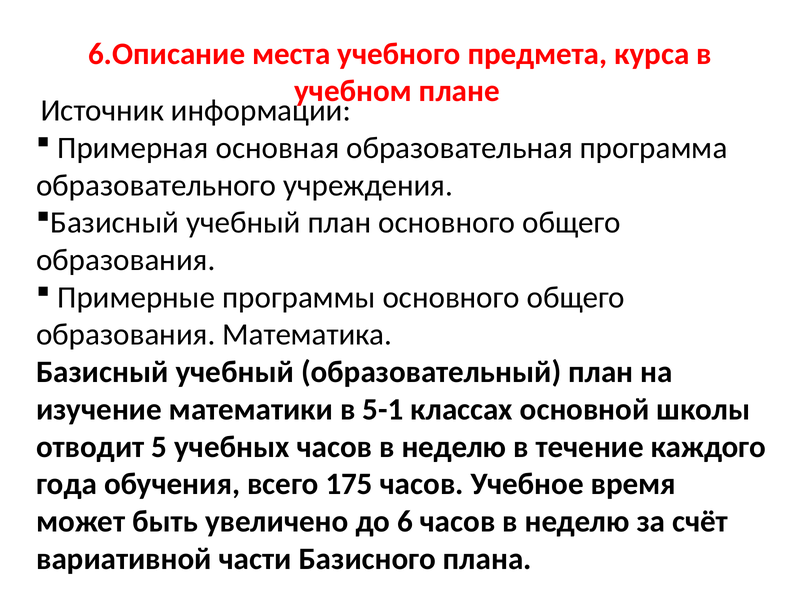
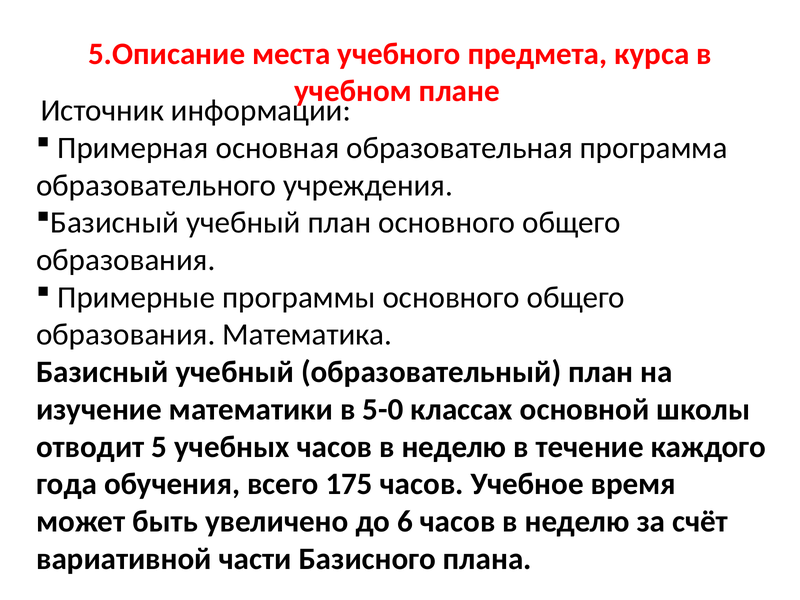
6.Описание: 6.Описание -> 5.Описание (167, 54)
5-1: 5-1 -> 5-0 (383, 409)
